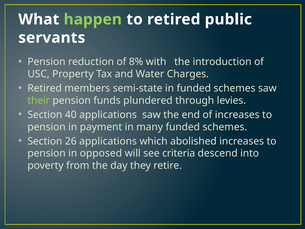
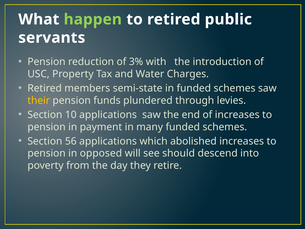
8%: 8% -> 3% (136, 62)
their colour: light green -> yellow (39, 100)
40: 40 -> 10 (71, 115)
26: 26 -> 56 (71, 141)
criteria: criteria -> should (179, 153)
